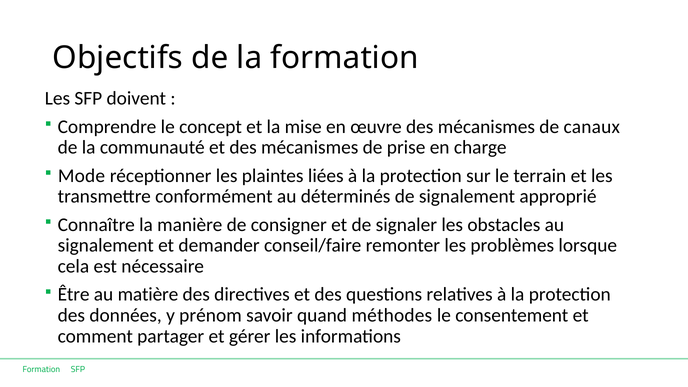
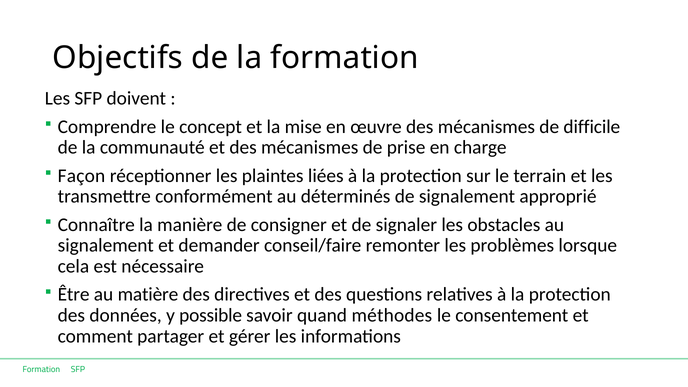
canaux: canaux -> difficile (592, 127)
Mode: Mode -> Façon (81, 176)
prénom: prénom -> possible (211, 316)
